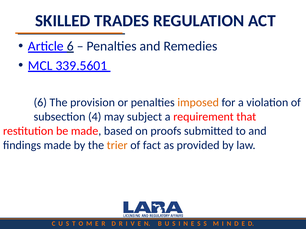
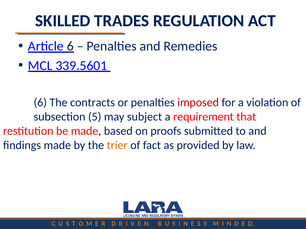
provision: provision -> contracts (93, 103)
imposed colour: orange -> red (198, 103)
4: 4 -> 5 (95, 117)
